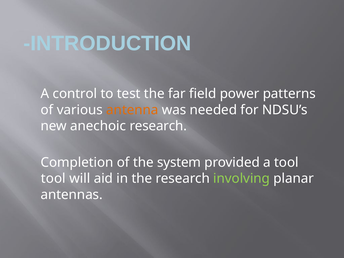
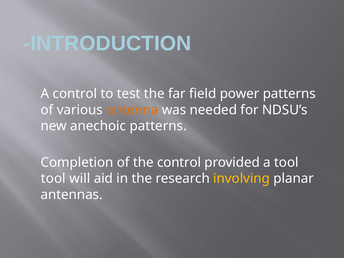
anechoic research: research -> patterns (158, 126)
the system: system -> control (179, 163)
involving colour: light green -> yellow (242, 179)
